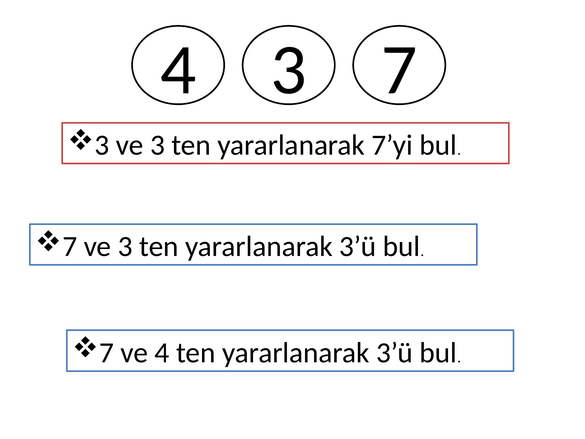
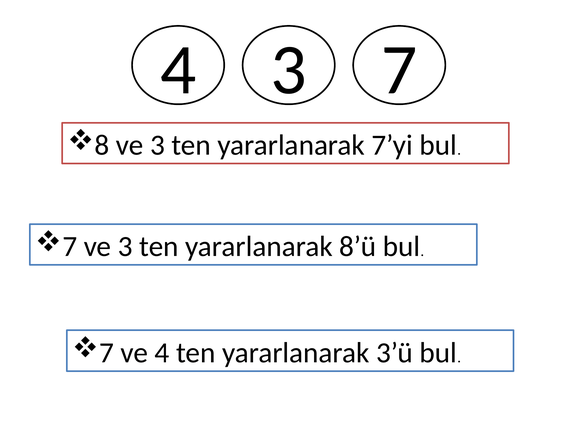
3: 3 -> 8 (102, 145)
3 ten yararlanarak 3’ü: 3’ü -> 8’ü (358, 246)
